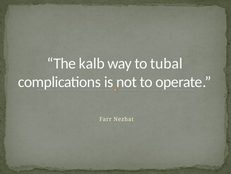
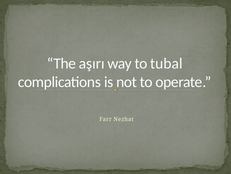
kalb: kalb -> aşırı (92, 63)
